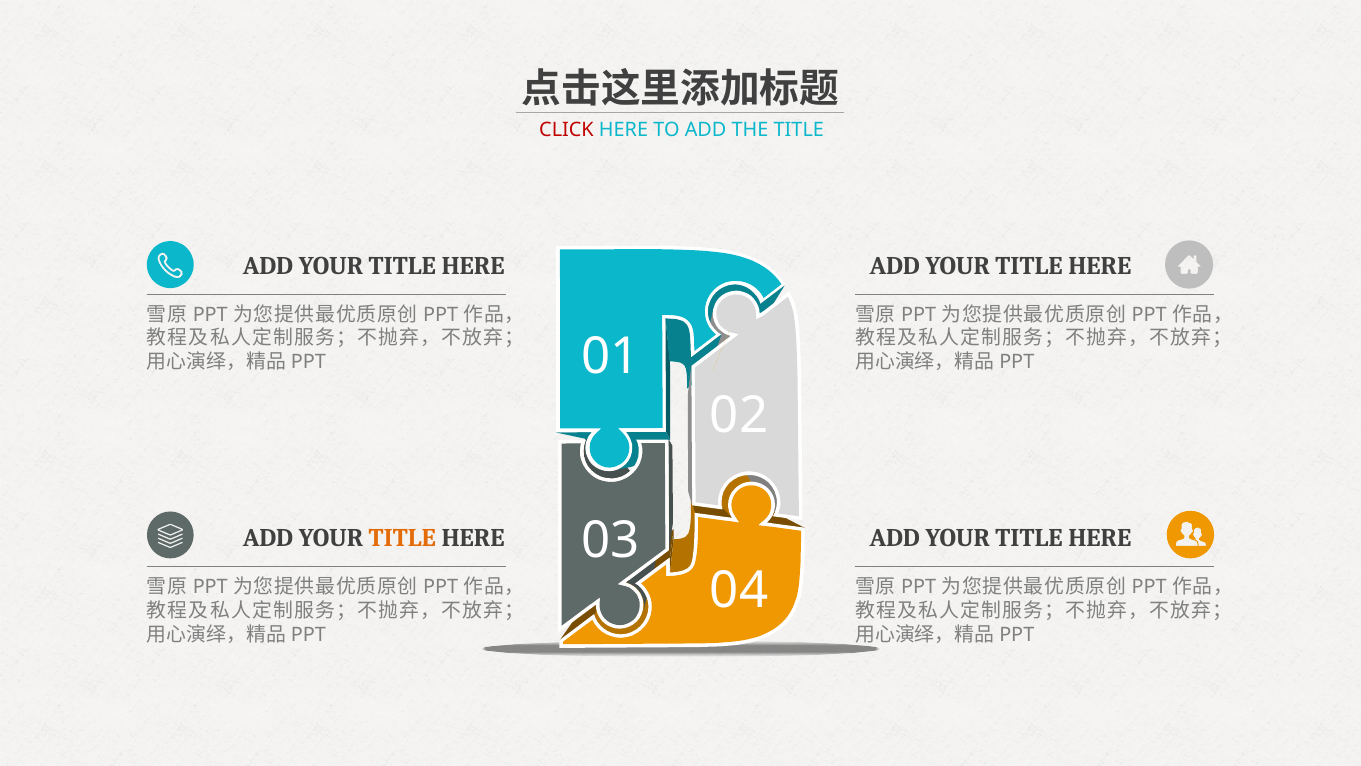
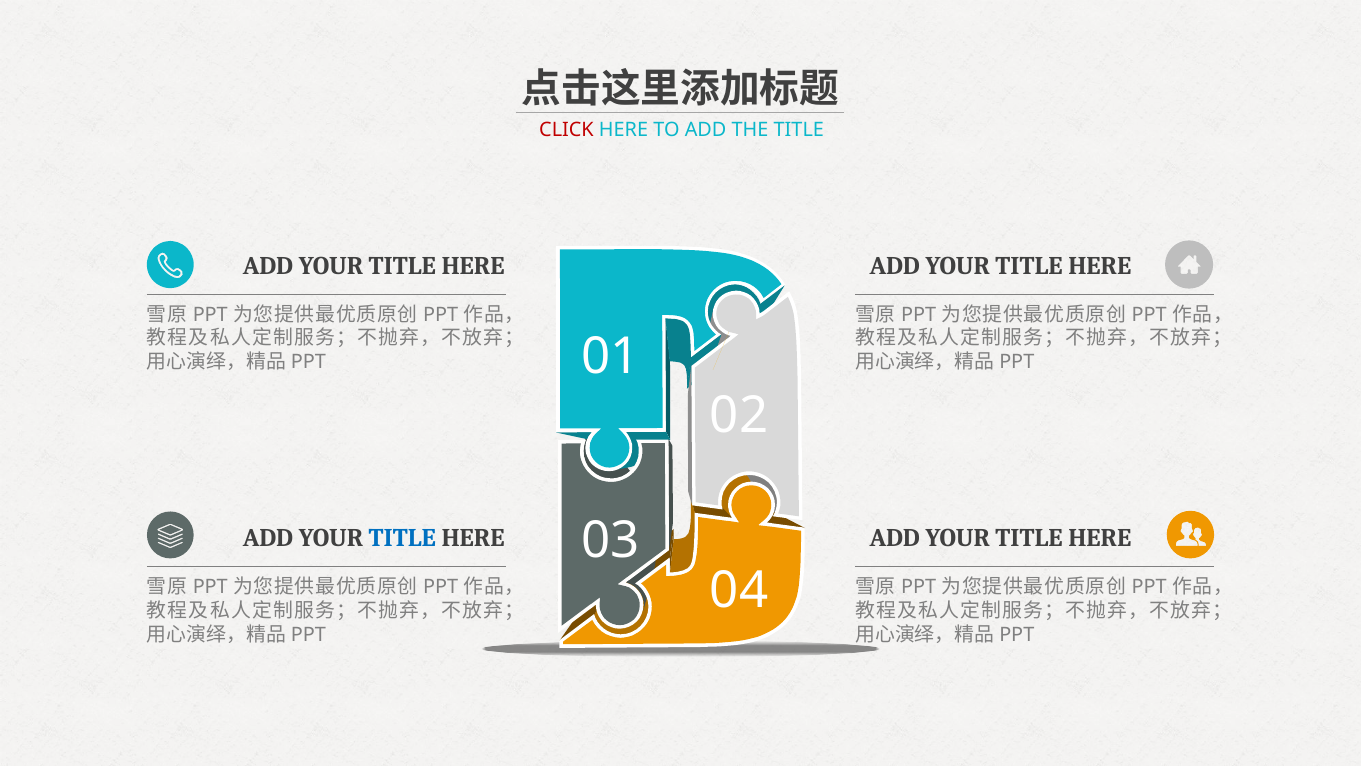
TITLE colour: orange -> blue (402, 538)
